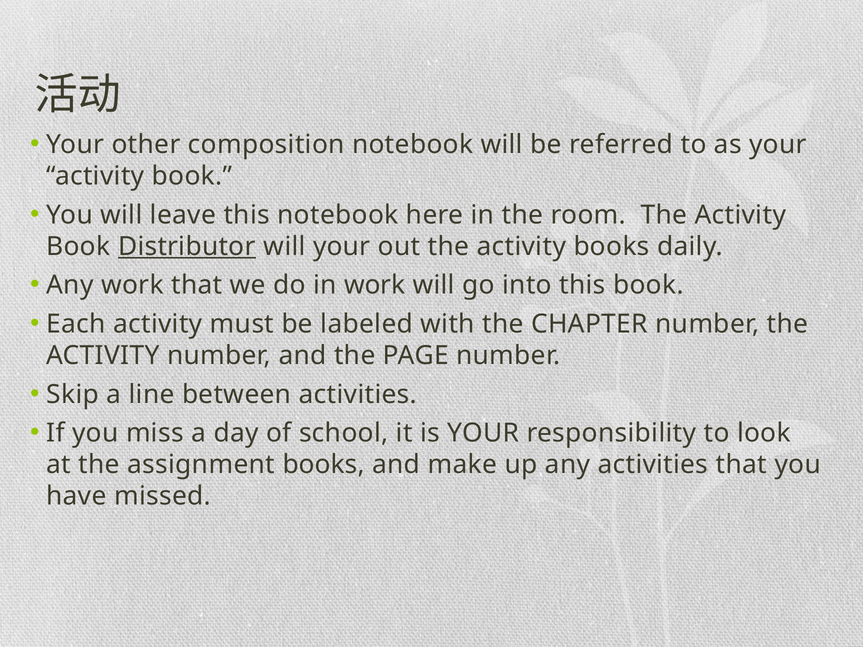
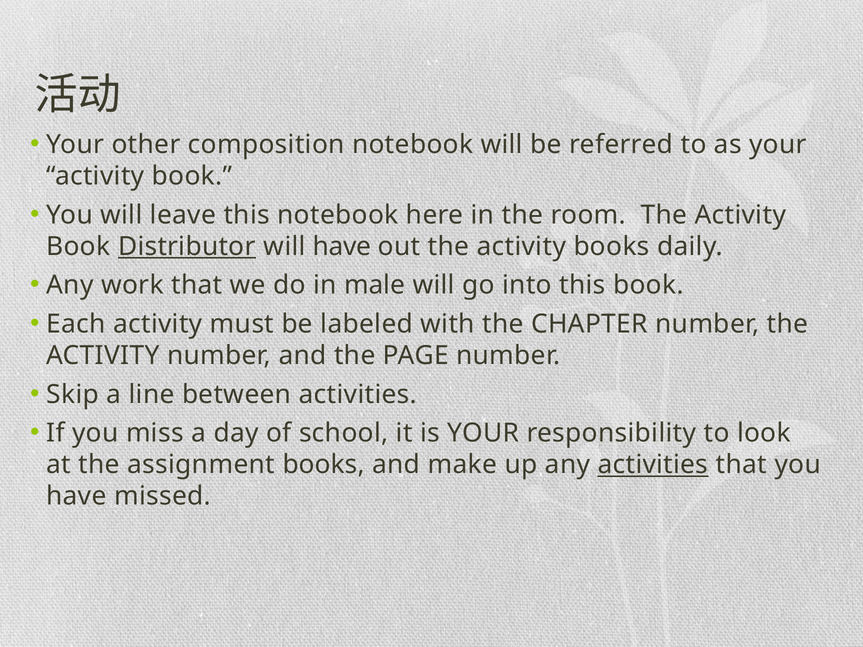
will your: your -> have (342, 246)
in work: work -> male (375, 285)
activities underline: none -> present (653, 465)
